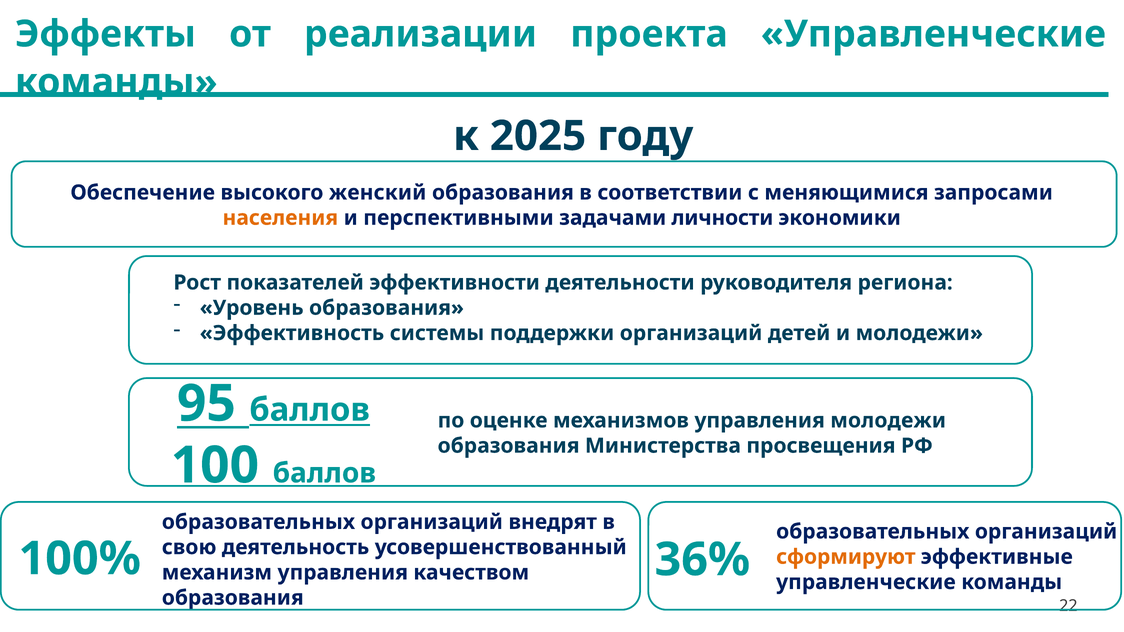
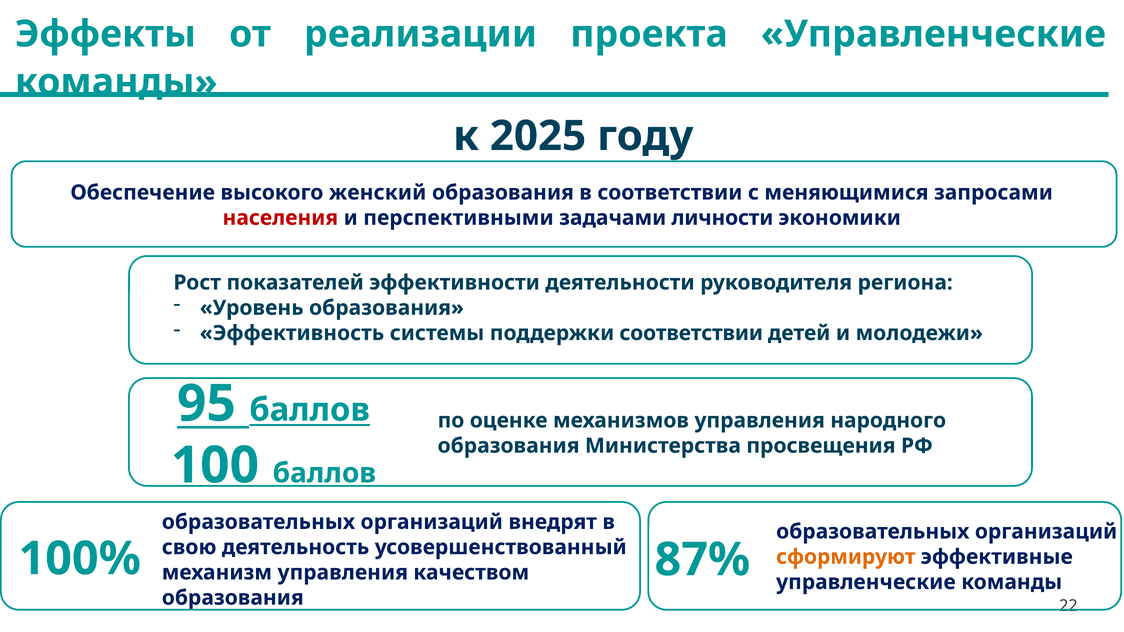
населения colour: orange -> red (280, 218)
поддержки организаций: организаций -> соответствии (691, 333)
управления молодежи: молодежи -> народного (888, 421)
36%: 36% -> 87% (702, 560)
